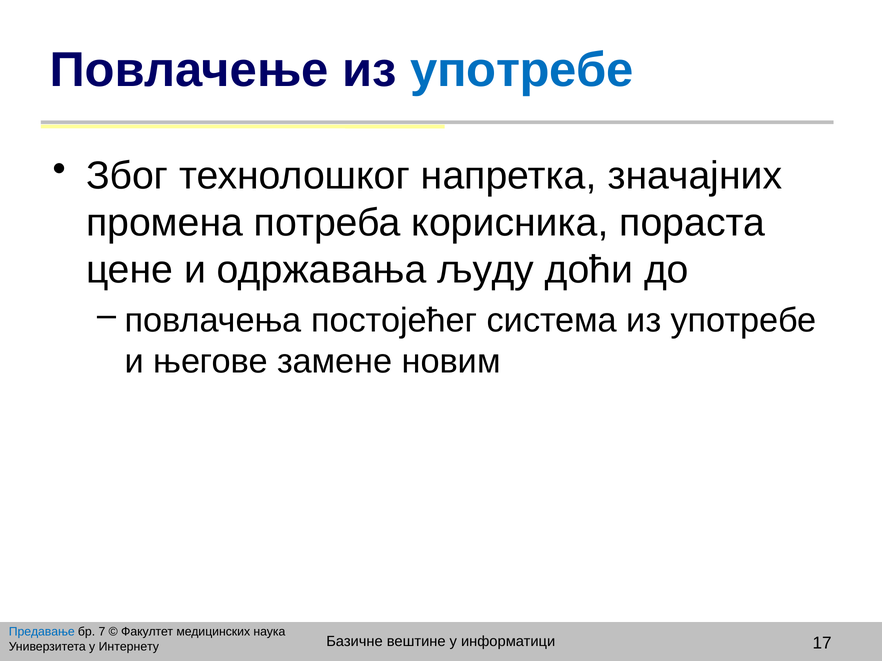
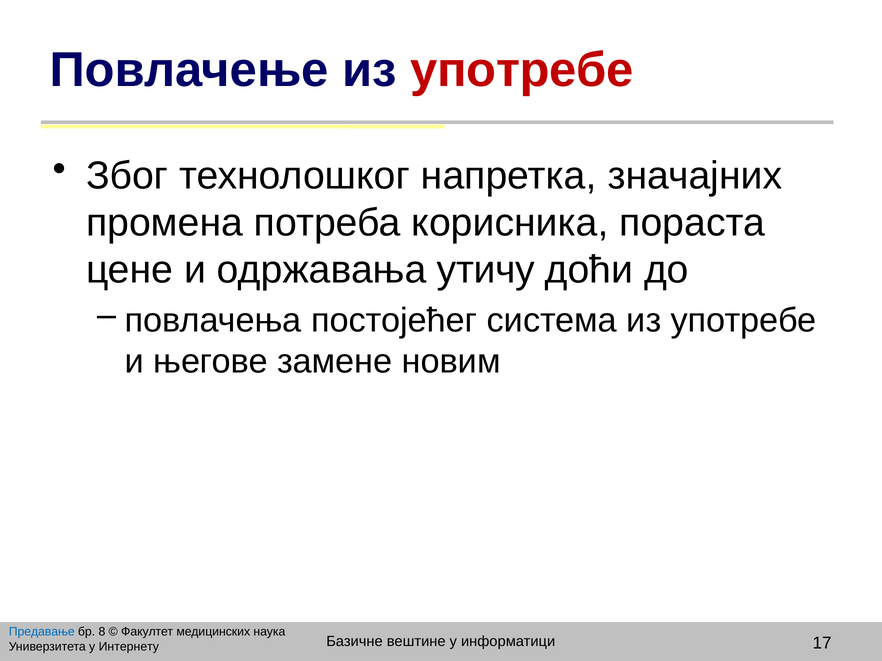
употребе colour: blue -> red (522, 70)
људу: људу -> утичу (486, 270)
7: 7 -> 8 (102, 632)
